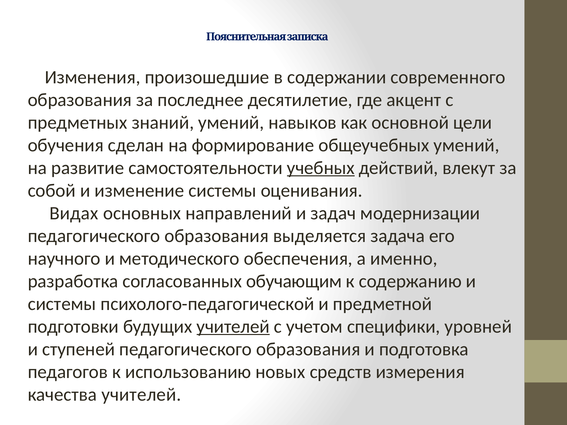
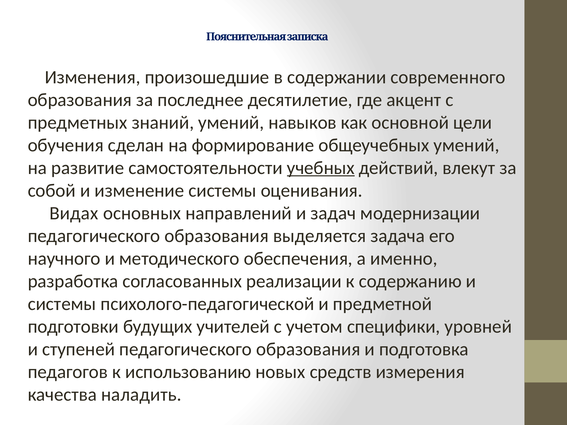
обучающим: обучающим -> реализации (294, 281)
учителей underline: present -> none (233, 327)
качества учителей: учителей -> наладить (141, 395)
